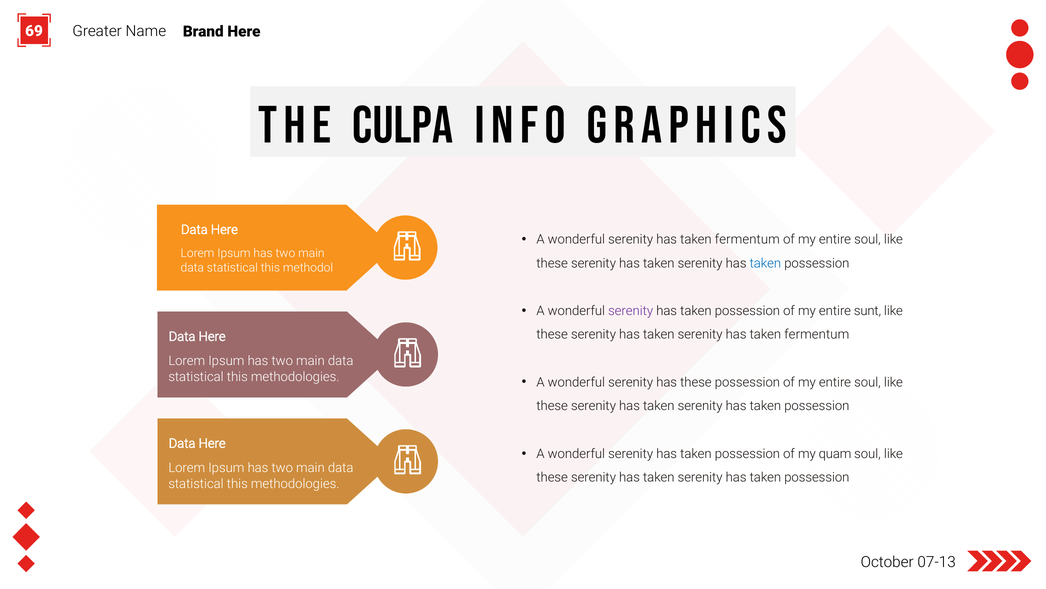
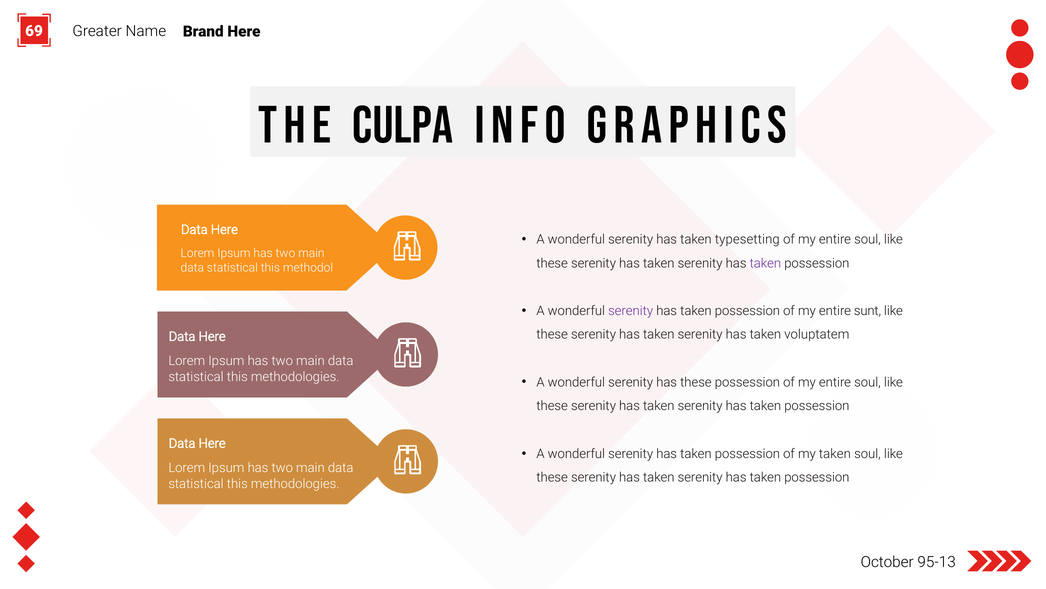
fermentum: fermentum -> typesetting (747, 239)
taken colour: blue -> purple (765, 263)
fermentum: fermentum -> voluptatem (817, 334)
my quam: quam -> taken (835, 453)
07-13: 07-13 -> 95-13 (937, 562)
